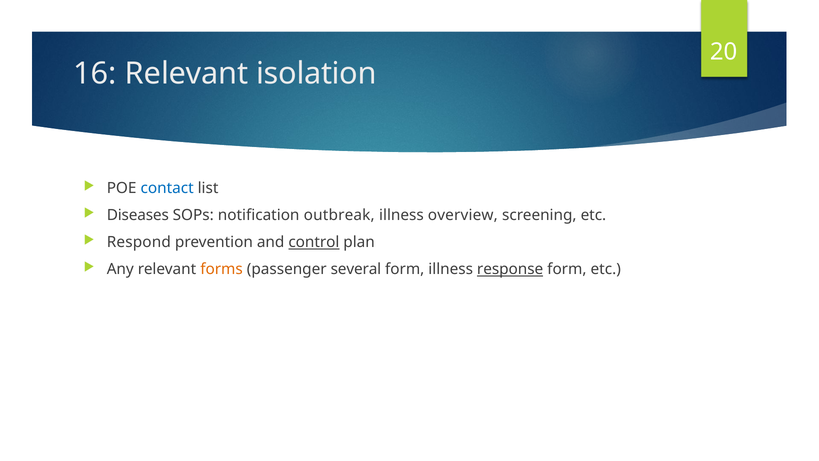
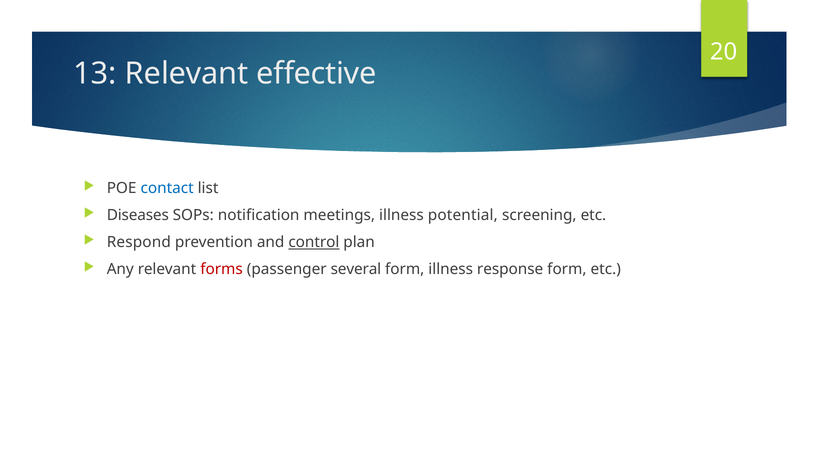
16: 16 -> 13 (95, 74)
isolation: isolation -> effective (316, 74)
outbreak: outbreak -> meetings (339, 215)
overview: overview -> potential (463, 215)
forms colour: orange -> red (222, 269)
response underline: present -> none (510, 269)
